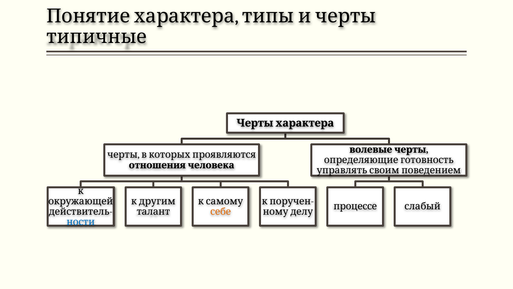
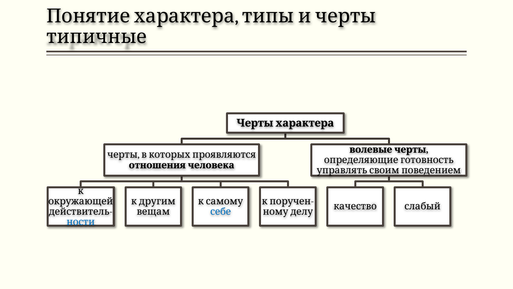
процессе: процессе -> качество (355, 206)
талант: талант -> вещам (153, 211)
себе colour: orange -> blue (221, 211)
